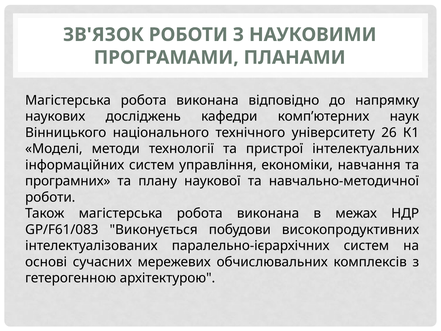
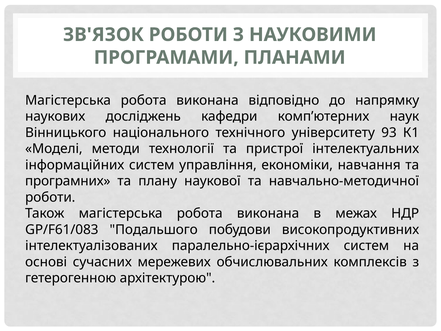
26: 26 -> 93 (389, 132)
Виконується: Виконується -> Подальшого (154, 229)
